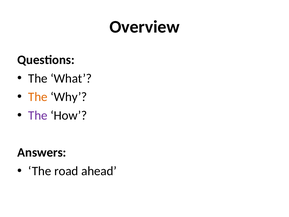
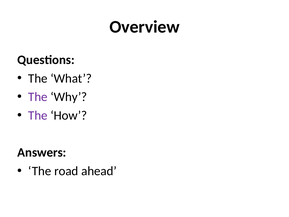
The colour: orange -> purple (38, 97)
